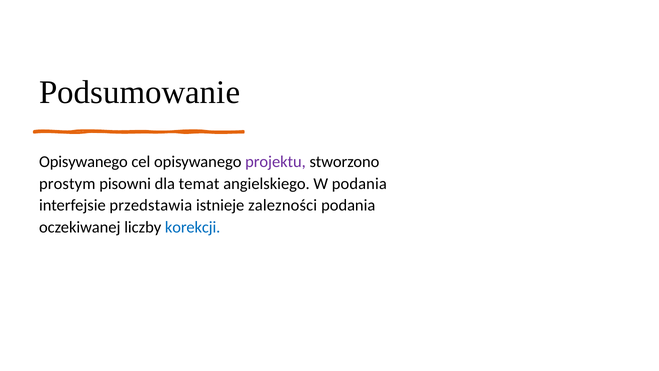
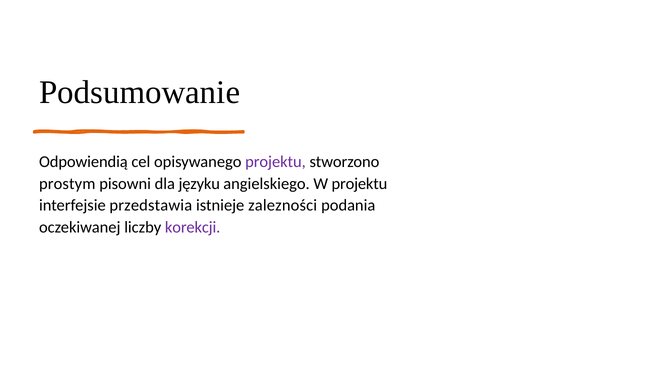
Opisywanego: Opisywanego -> Odpowiendią (83, 162)
temat: temat -> języku (199, 184)
W podania: podania -> projektu (359, 184)
korekcji colour: blue -> purple (193, 227)
